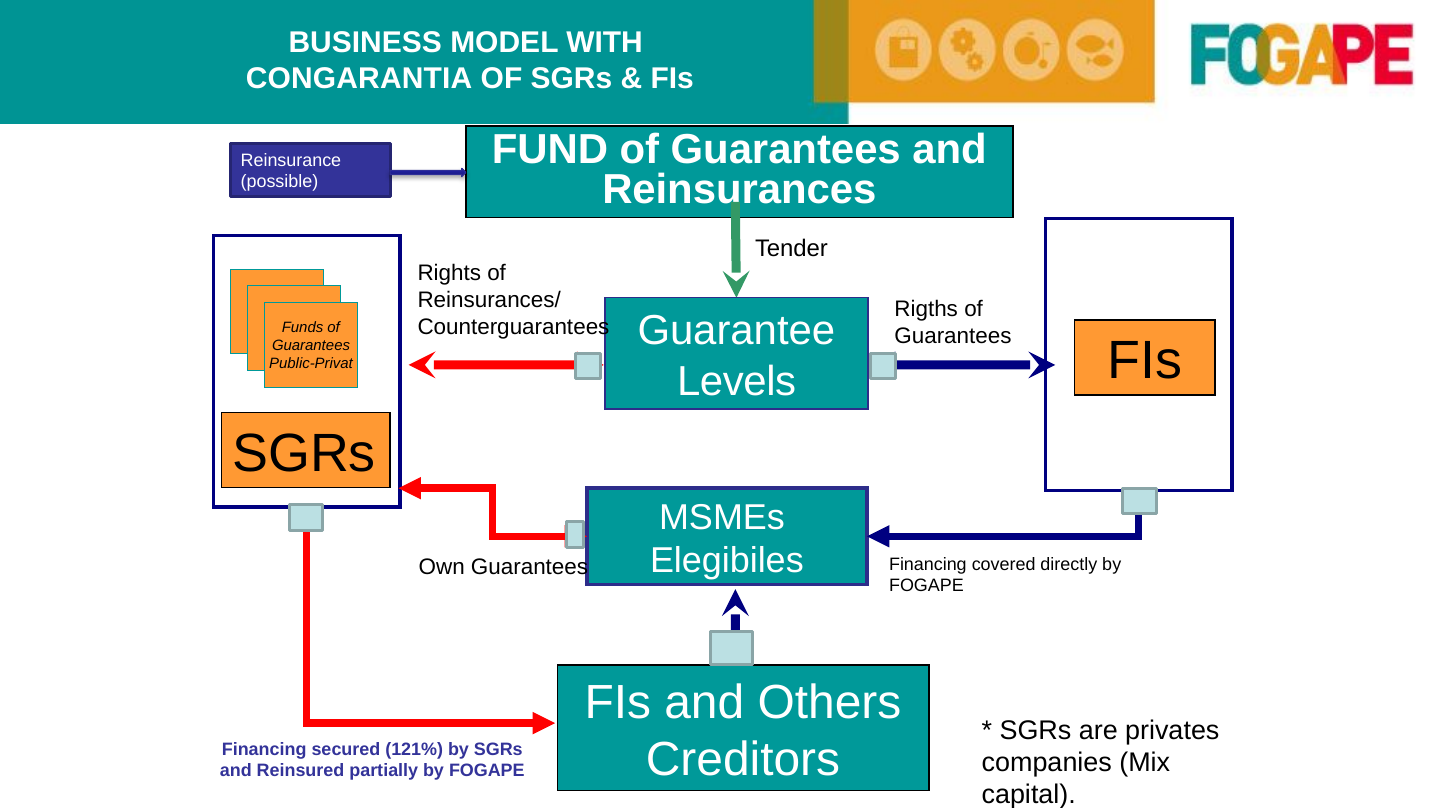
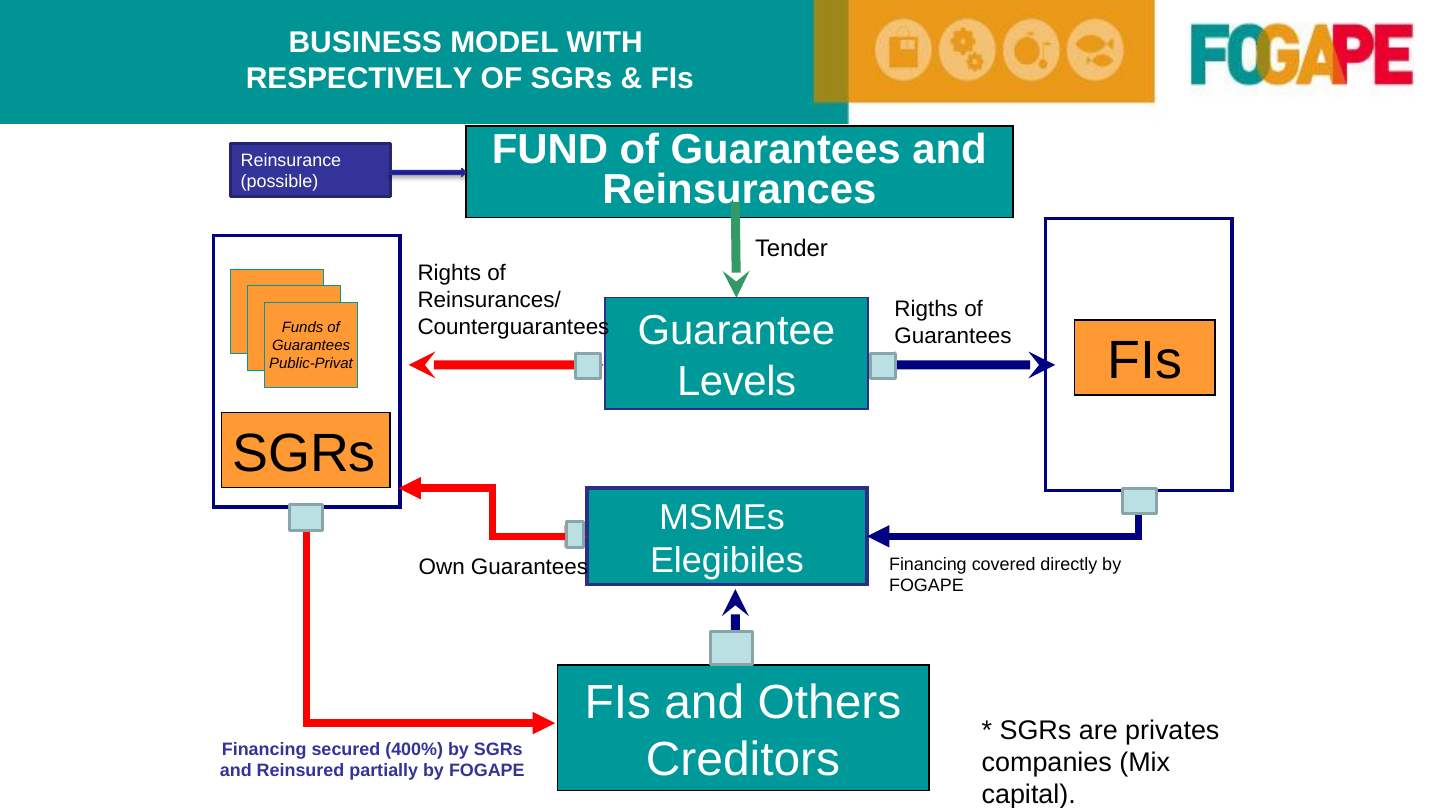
CONGARANTIA: CONGARANTIA -> RESPECTIVELY (359, 79)
121%: 121% -> 400% (414, 750)
